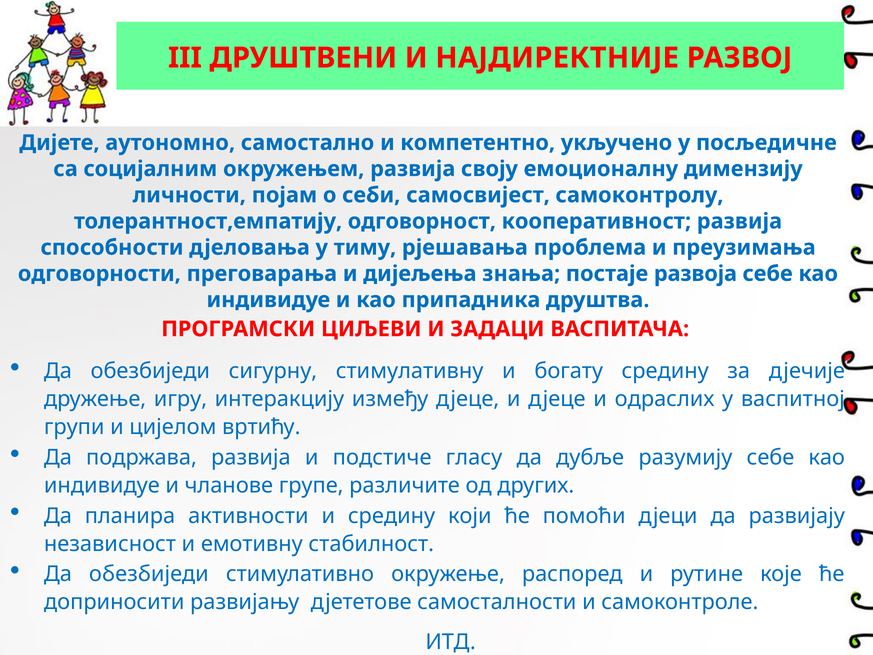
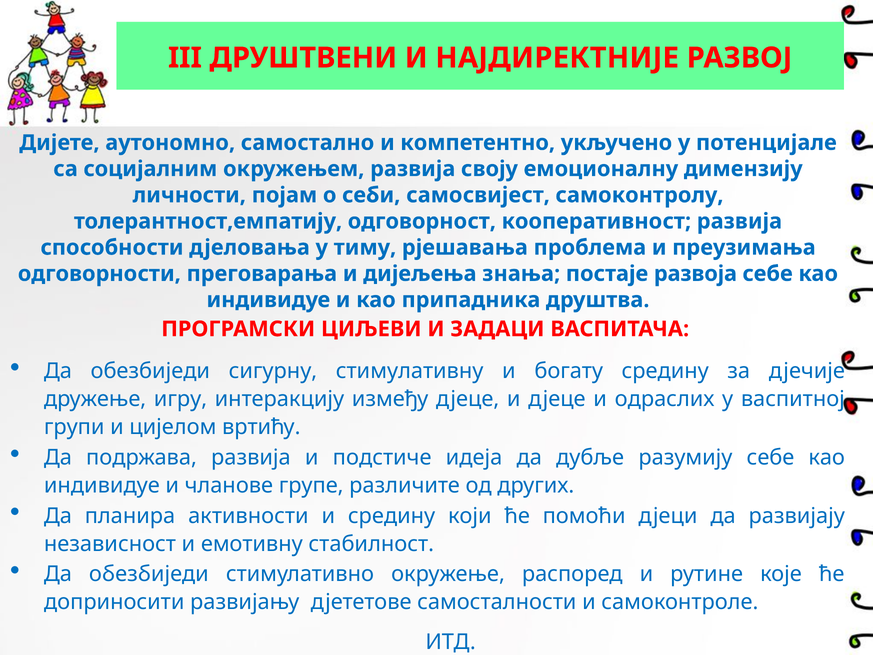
посљедичне: посљедичне -> потенцијале (766, 143)
гласу: гласу -> идеја (474, 457)
